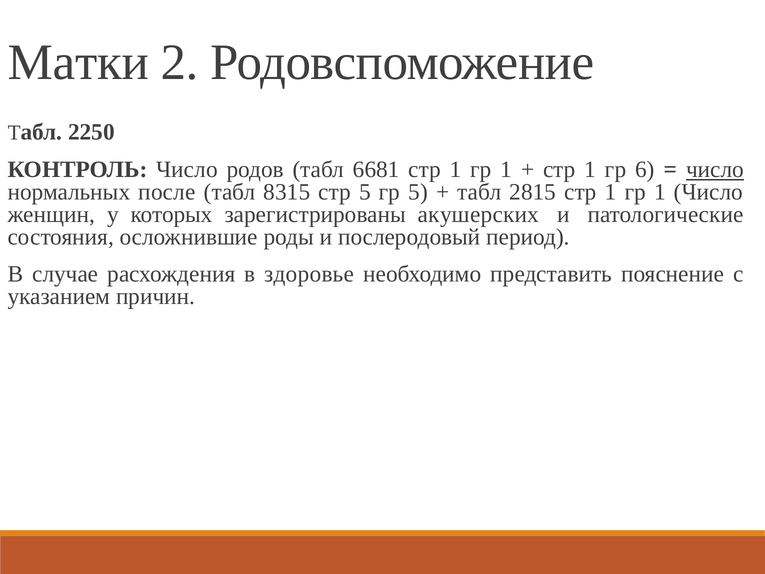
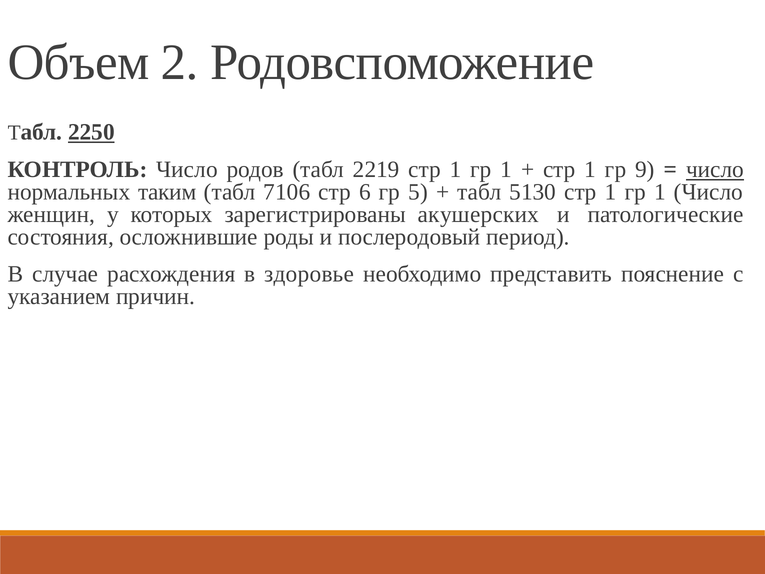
Матки: Матки -> Объем (79, 63)
2250 underline: none -> present (91, 132)
6681: 6681 -> 2219 (376, 170)
6: 6 -> 9 (645, 170)
после: после -> таким (167, 192)
8315: 8315 -> 7106 (287, 192)
стр 5: 5 -> 6 (365, 192)
2815: 2815 -> 5130 (533, 192)
